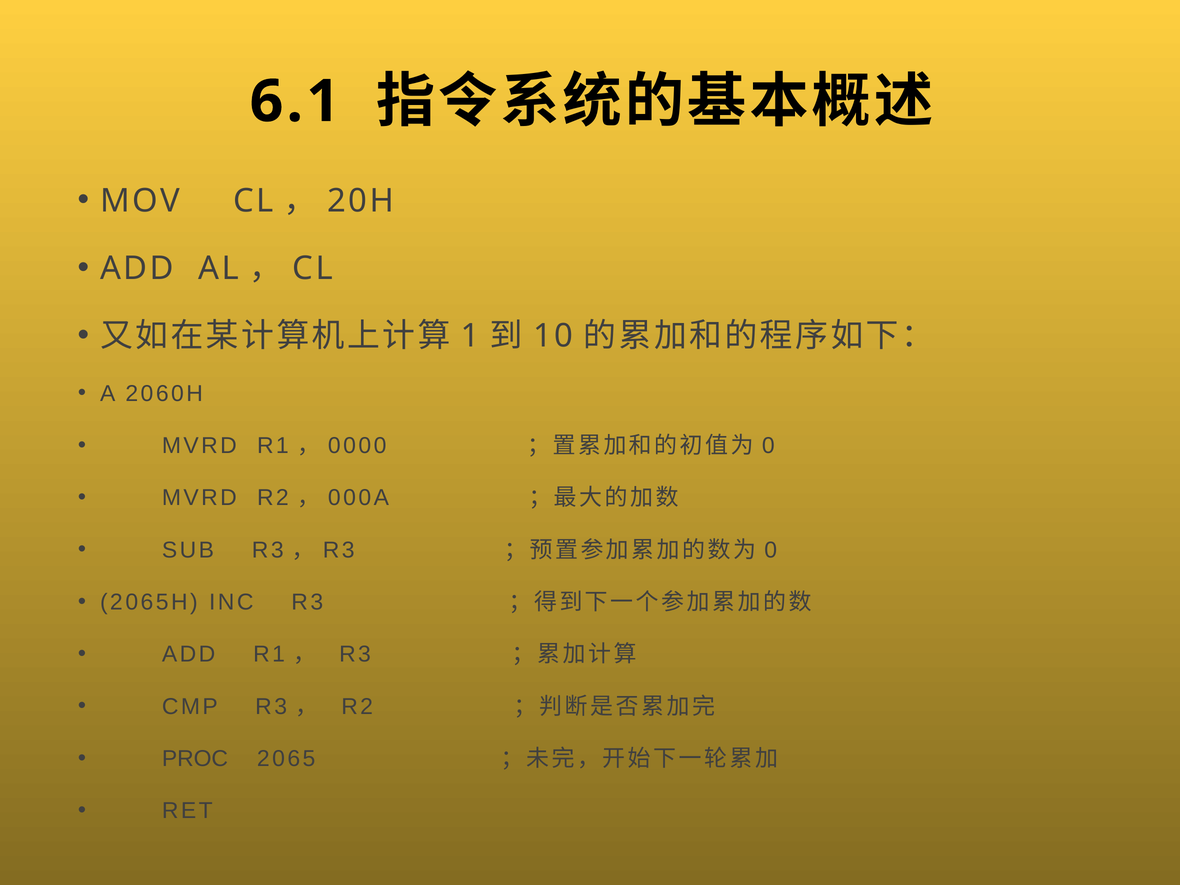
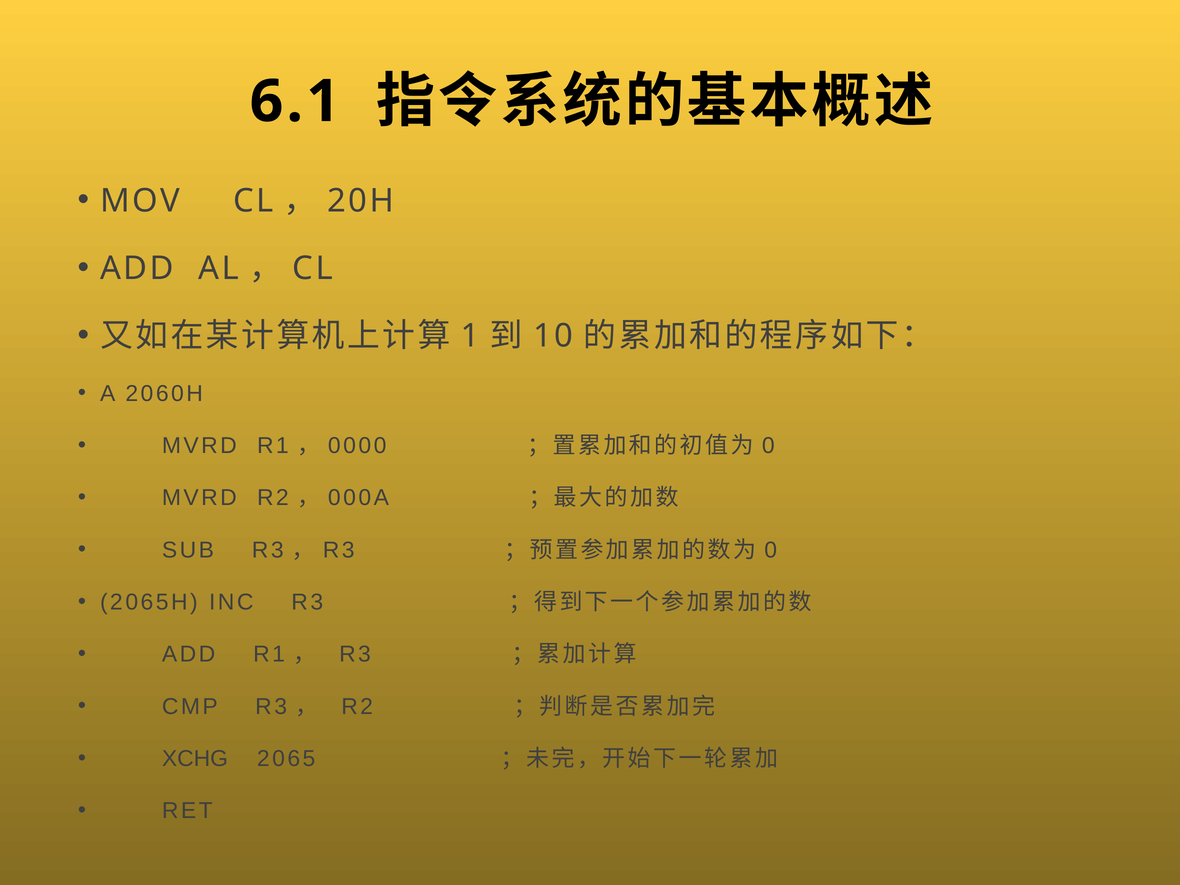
PROC: PROC -> XCHG (195, 759)
